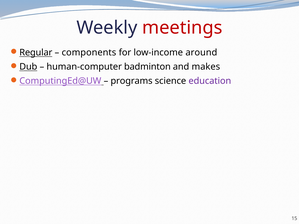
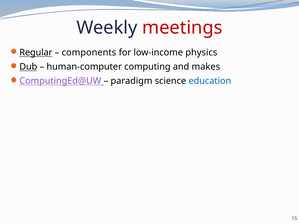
around: around -> physics (201, 52)
badminton: badminton -> computing (147, 67)
programs: programs -> paradigm (131, 81)
education colour: purple -> blue (210, 81)
